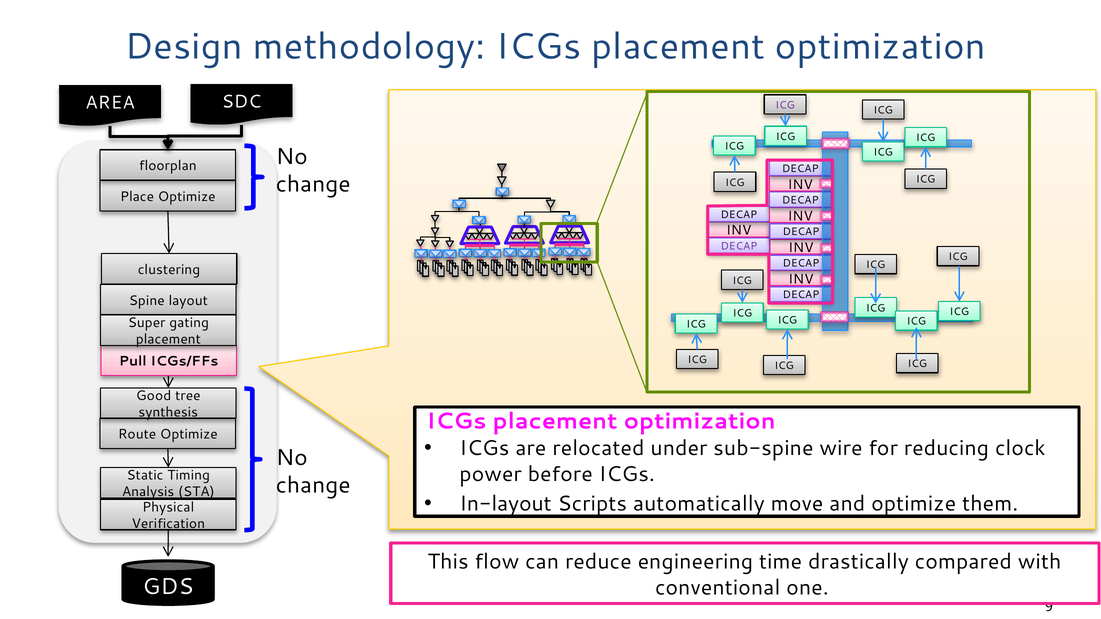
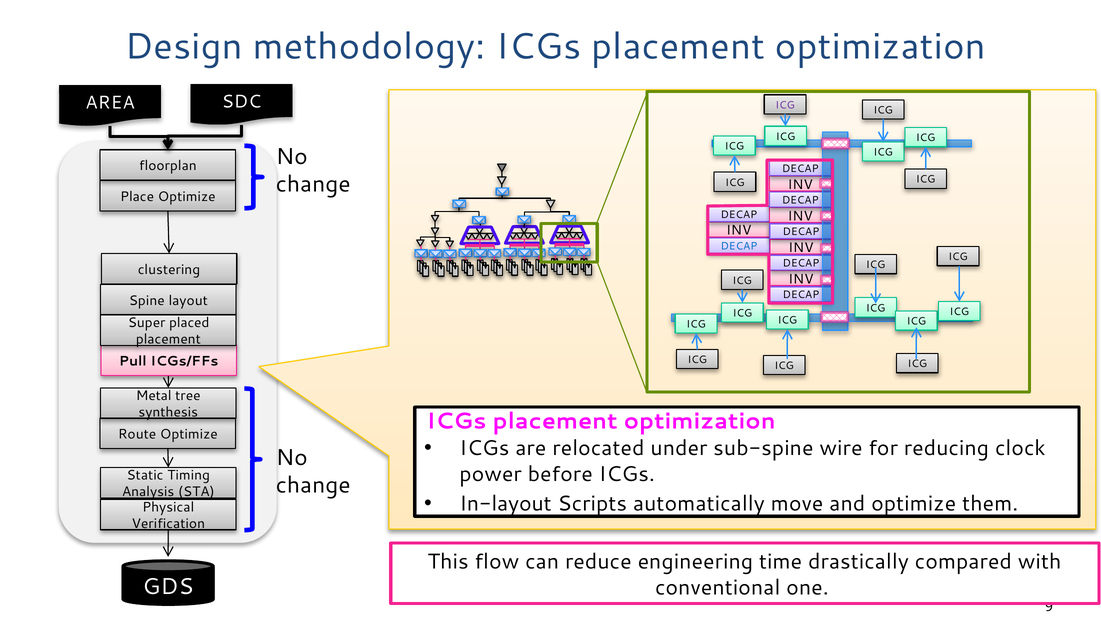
DECAP colour: purple -> blue (739, 246)
gating: gating -> placed (189, 323)
Good: Good -> Metal (154, 396)
